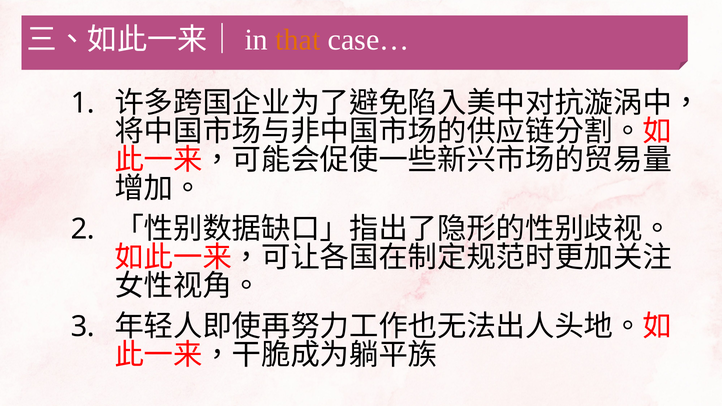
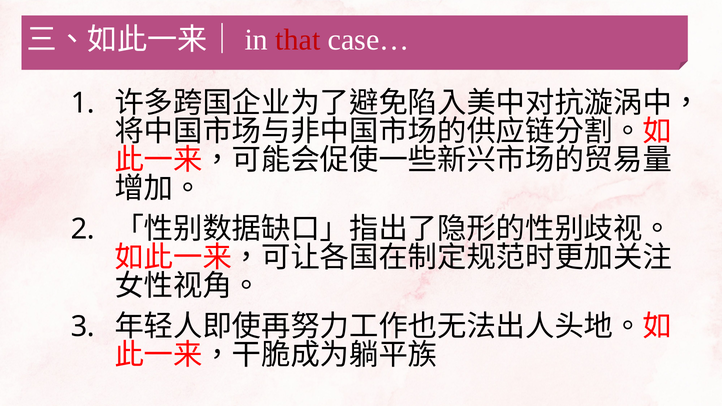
that colour: orange -> red (298, 40)
